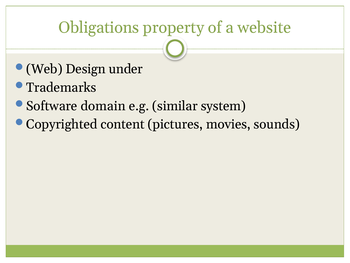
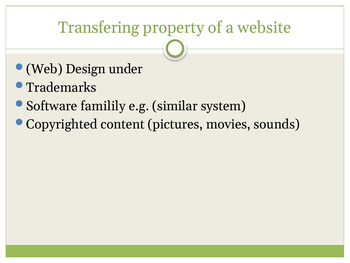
Obligations: Obligations -> Transfering (99, 28)
domain: domain -> familily (103, 106)
